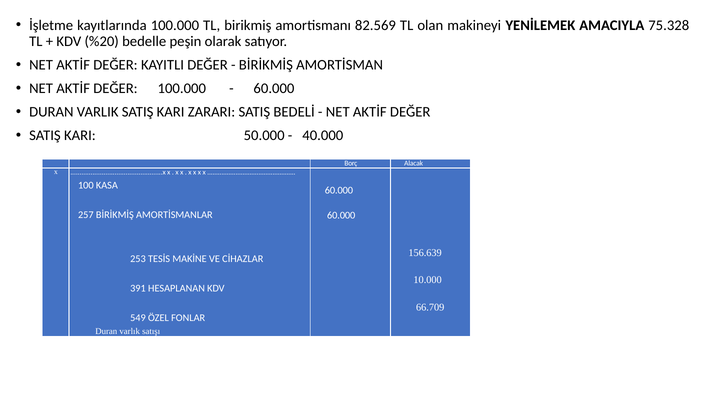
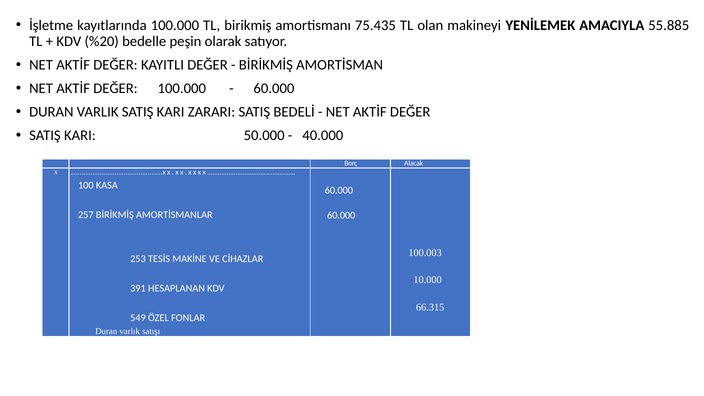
82.569: 82.569 -> 75.435 (375, 25)
75.328: 75.328 -> 55.885 (669, 25)
156.639: 156.639 -> 100.003 (425, 253)
66.709: 66.709 -> 66.315 (430, 307)
